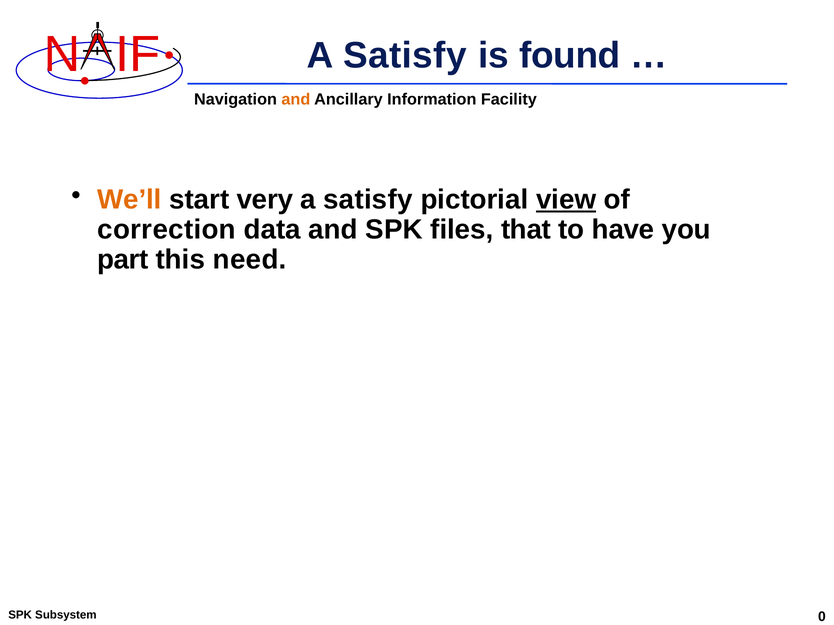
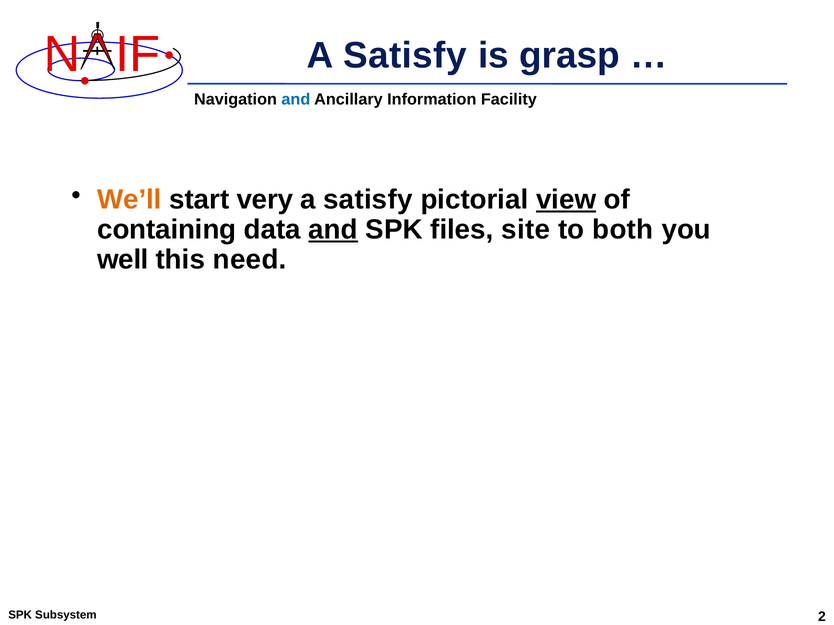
found: found -> grasp (570, 56)
and colour: orange -> blue (296, 99)
correction: correction -> containing (167, 230)
and underline: none -> present (333, 230)
that: that -> site (526, 230)
have: have -> both (623, 230)
part: part -> well (123, 260)
0: 0 -> 2 (822, 617)
